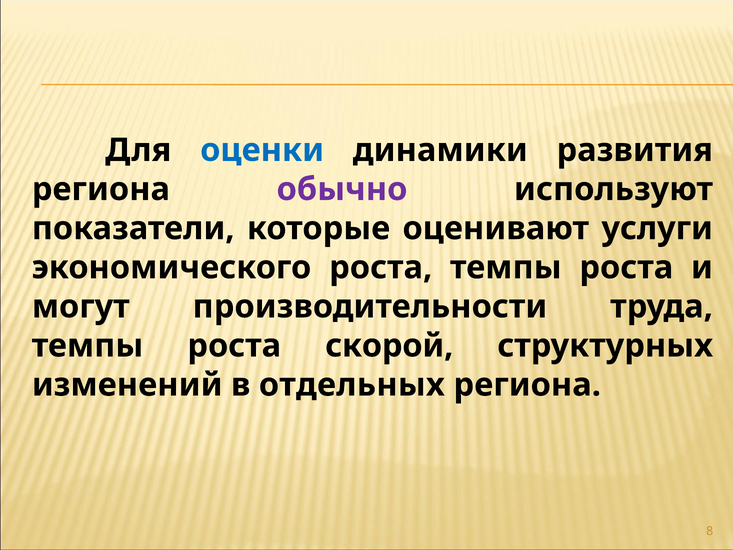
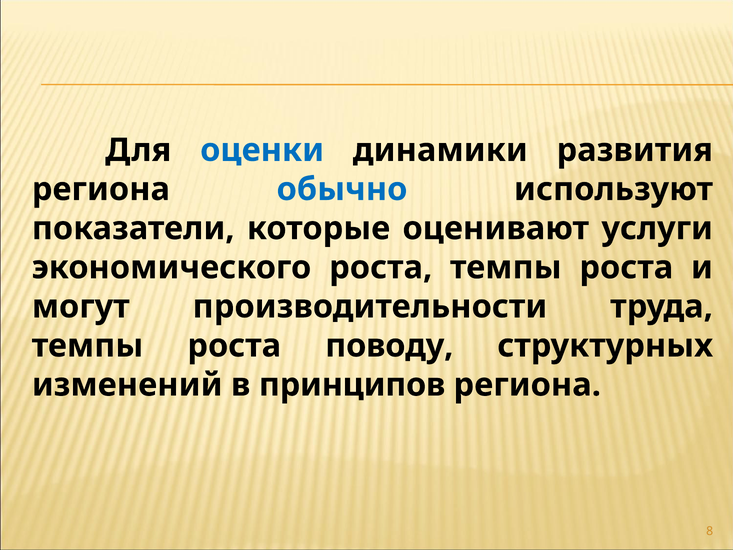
обычно colour: purple -> blue (342, 189)
скорой: скорой -> поводу (389, 346)
отдельных: отдельных -> принципов (352, 385)
